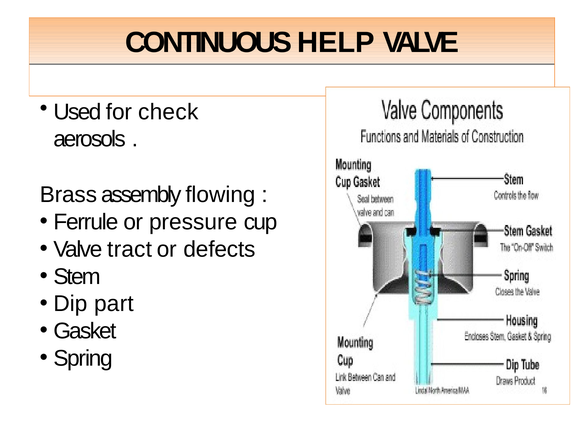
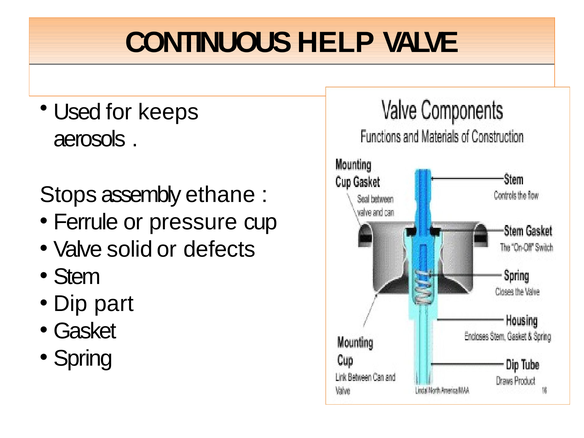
check: check -> keeps (168, 112)
Brass: Brass -> Stops (68, 195)
flowing: flowing -> ethane (220, 195)
tract: tract -> solid (130, 249)
